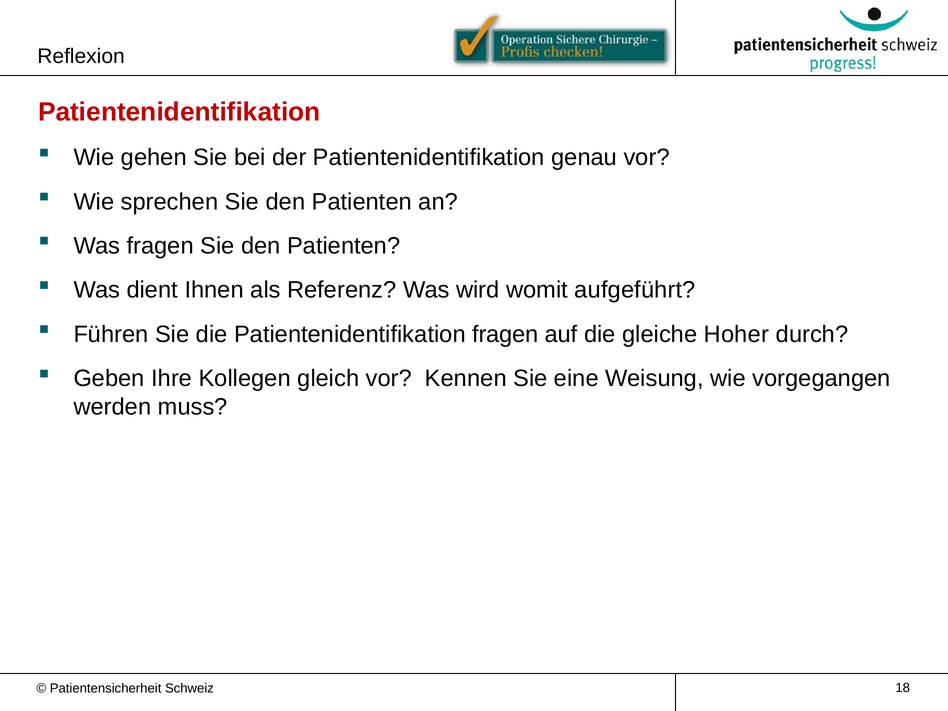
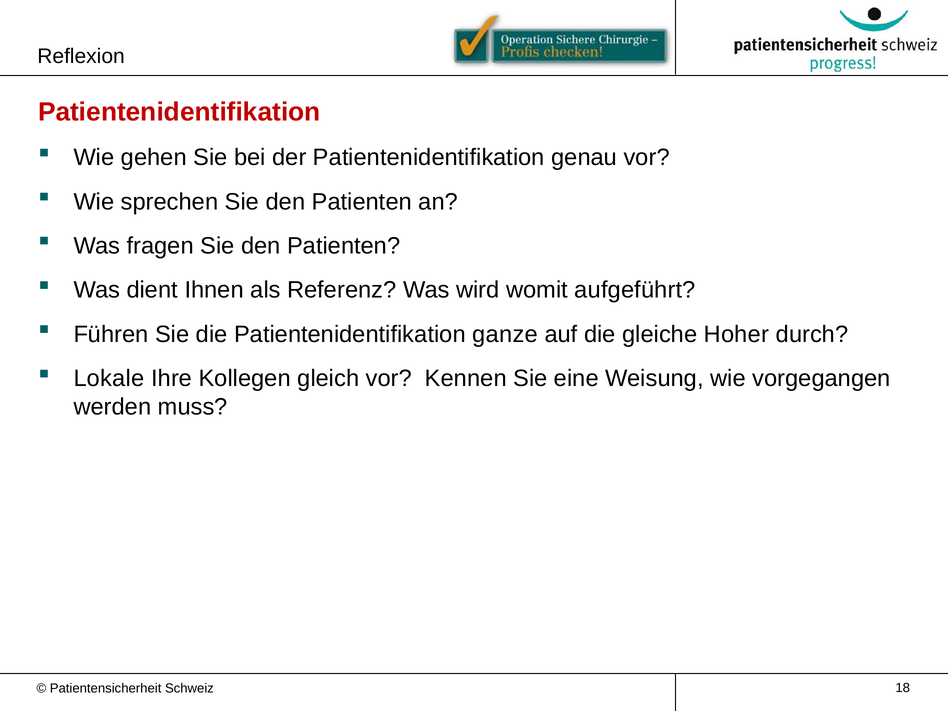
Patientenidentifikation fragen: fragen -> ganze (505, 334)
Geben: Geben -> Lokale (109, 379)
